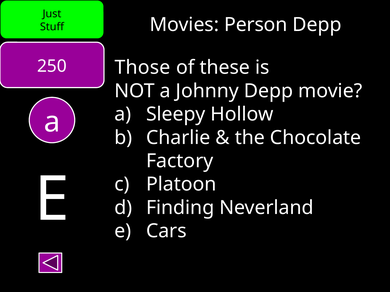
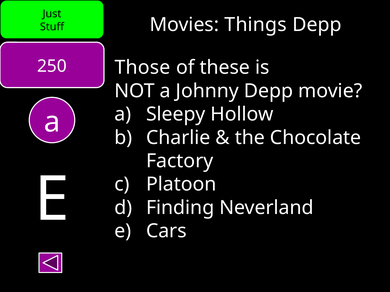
Person: Person -> Things (256, 25)
